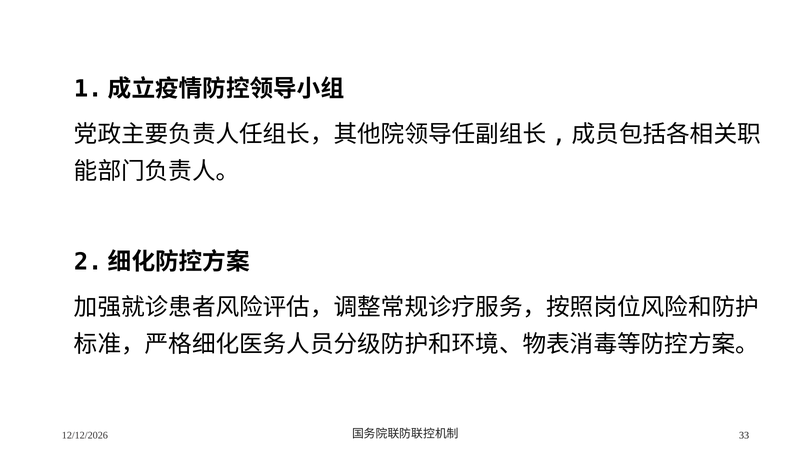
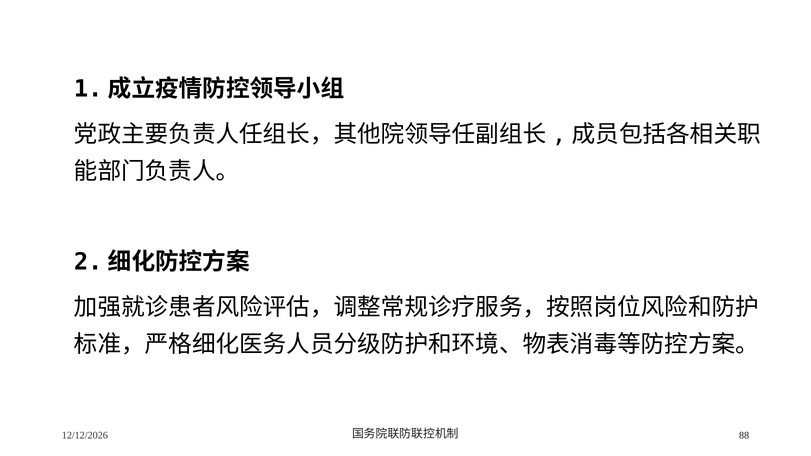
33: 33 -> 88 (744, 436)
